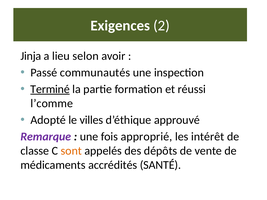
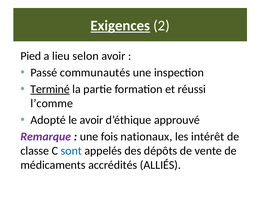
Exigences underline: none -> present (120, 26)
Jinja: Jinja -> Pied (31, 56)
le villes: villes -> avoir (91, 120)
approprié: approprié -> nationaux (146, 137)
sont colour: orange -> blue (71, 151)
SANTÉ: SANTÉ -> ALLIÉS (160, 165)
